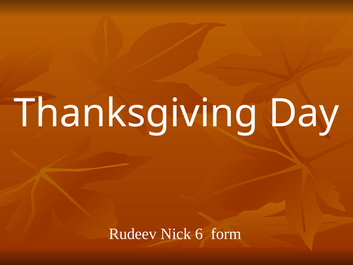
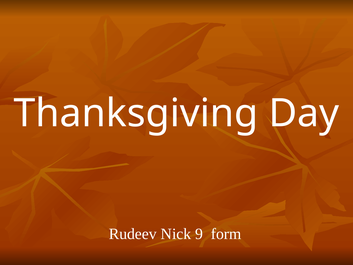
6: 6 -> 9 (199, 234)
